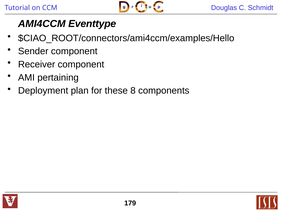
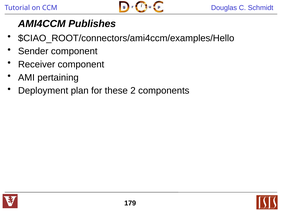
Eventtype: Eventtype -> Publishes (92, 24)
8: 8 -> 2 (133, 91)
